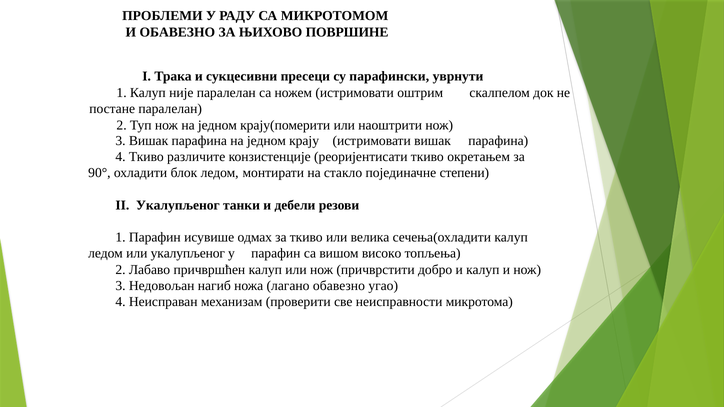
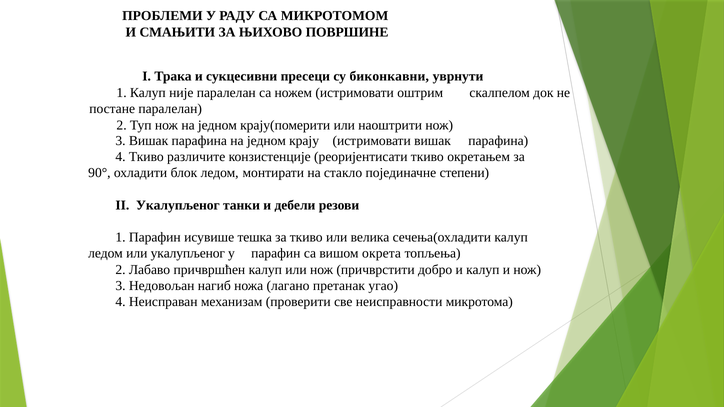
И ОБАВЕЗНО: ОБАВЕЗНО -> СМАЊИТИ (177, 32)
парафински: парафински -> биконкавни (389, 76)
одмах: одмах -> тешка (255, 238)
високо: високо -> окрета (382, 254)
лагано обавезно: обавезно -> претанак (339, 286)
